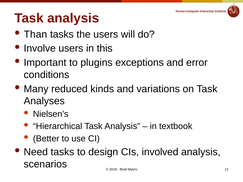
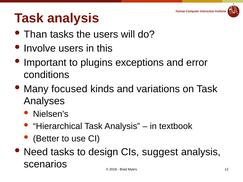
reduced: reduced -> focused (69, 89)
involved: involved -> suggest (160, 152)
